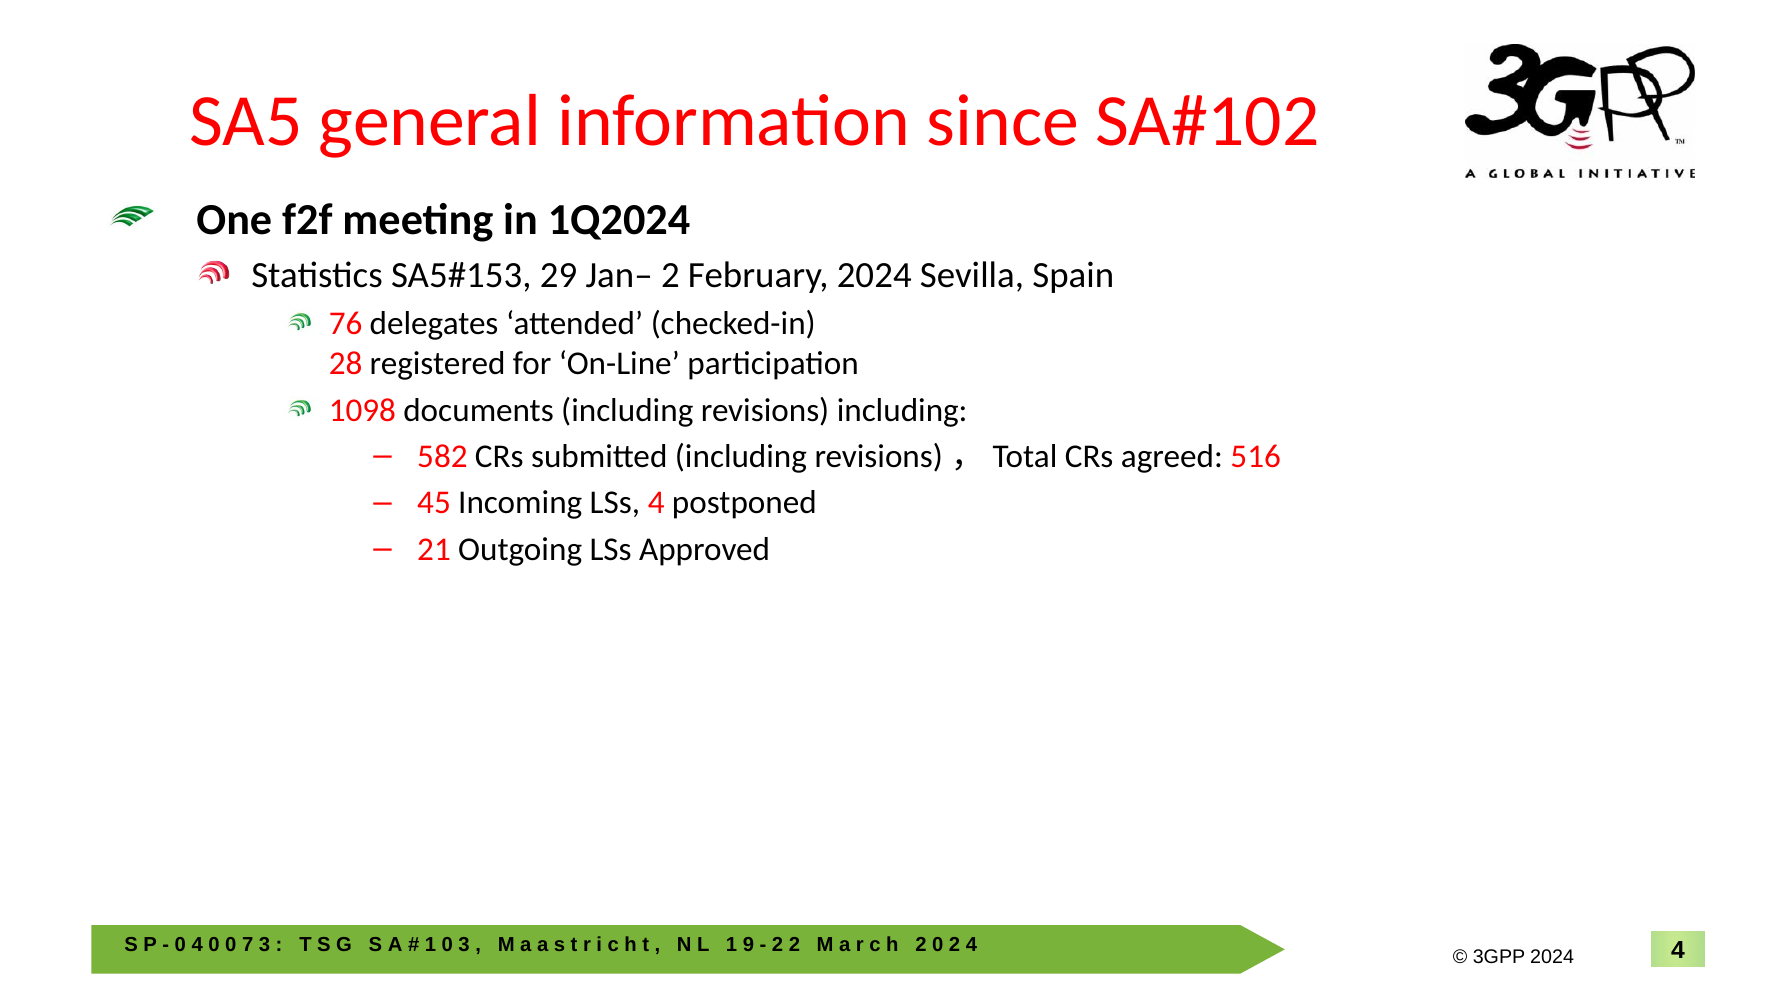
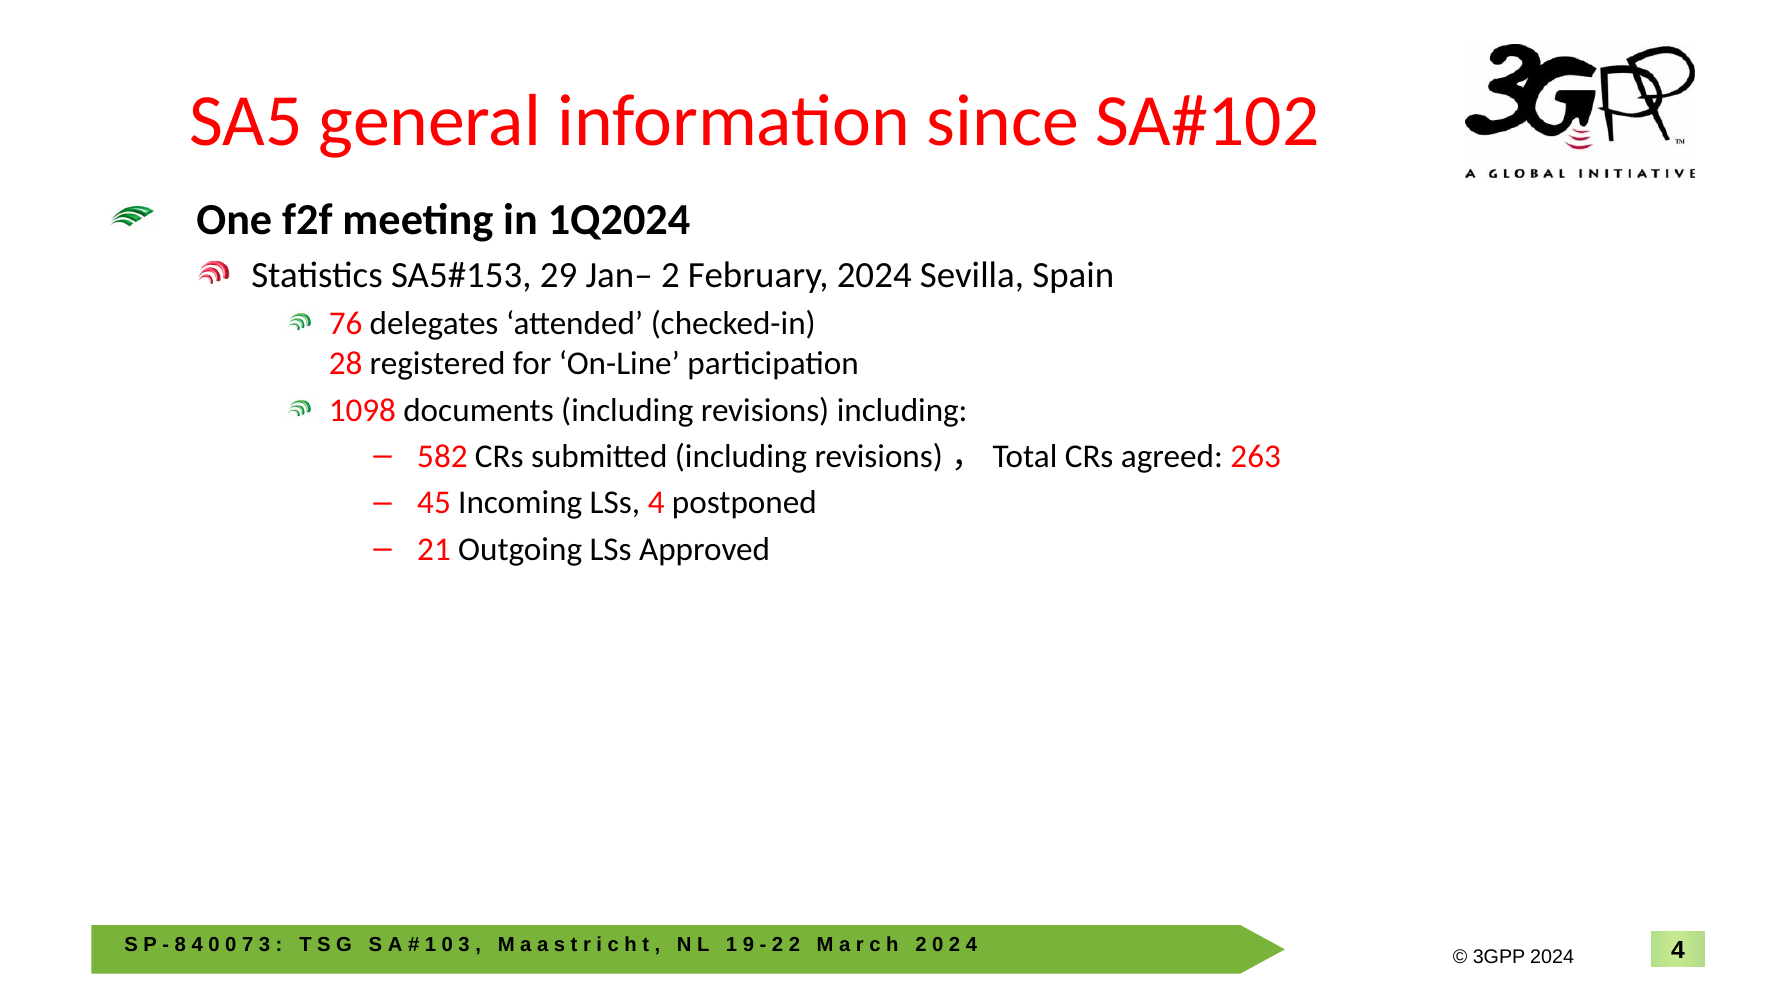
516: 516 -> 263 (1256, 457)
0: 0 -> 8 (180, 945)
